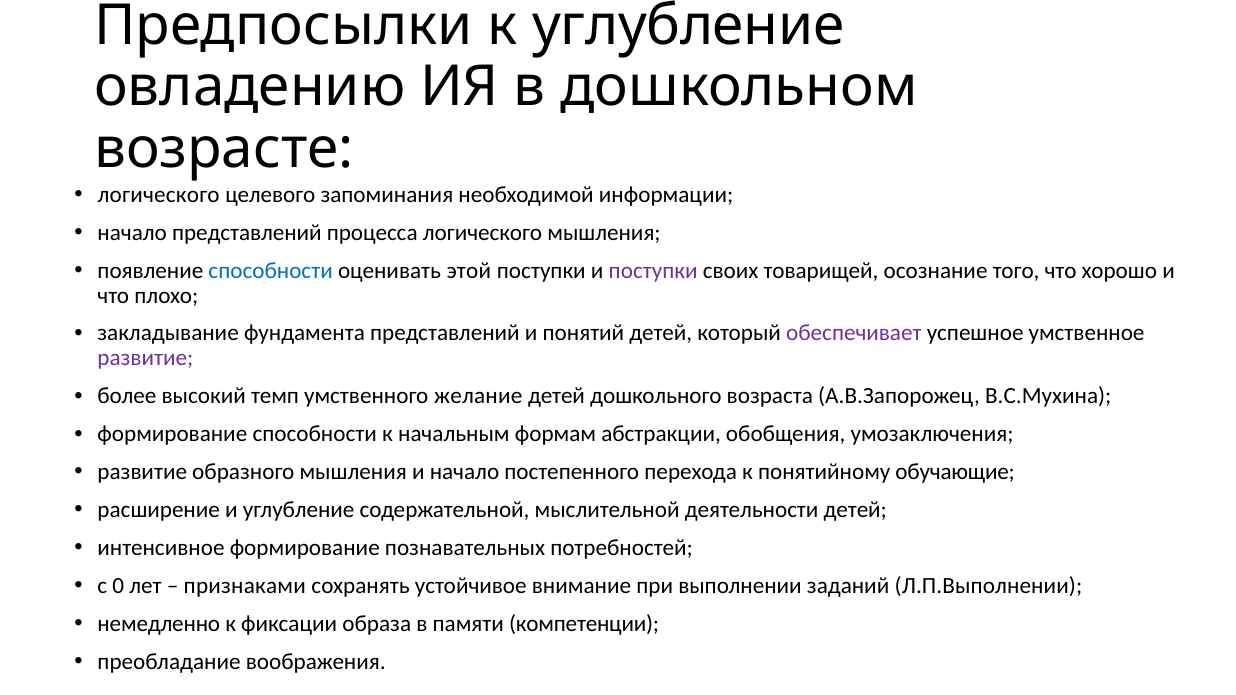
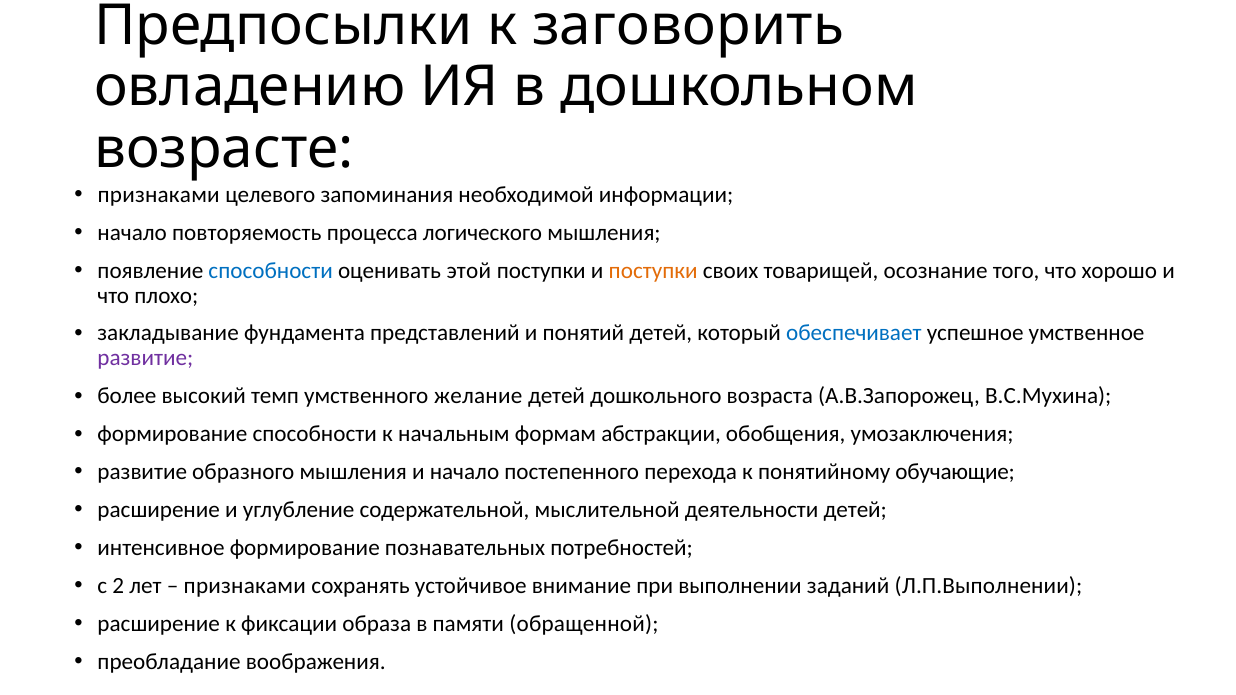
к углубление: углубление -> заговорить (688, 26)
логического: логического -> признаками (159, 195)
начало представлений: представлений -> повторяемость (247, 233)
поступки colour: purple -> orange (653, 270)
обеспечивает colour: purple -> blue (854, 333)
0: 0 -> 2 (118, 586)
немедленно: немедленно -> расширение (159, 624)
компетенции: компетенции -> обращенной (584, 624)
